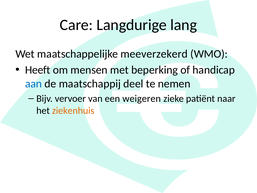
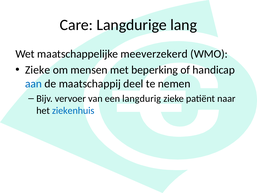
Heeft: Heeft -> Zieke (38, 70)
weigeren: weigeren -> langdurig (142, 98)
ziekenhuis colour: orange -> blue (73, 110)
